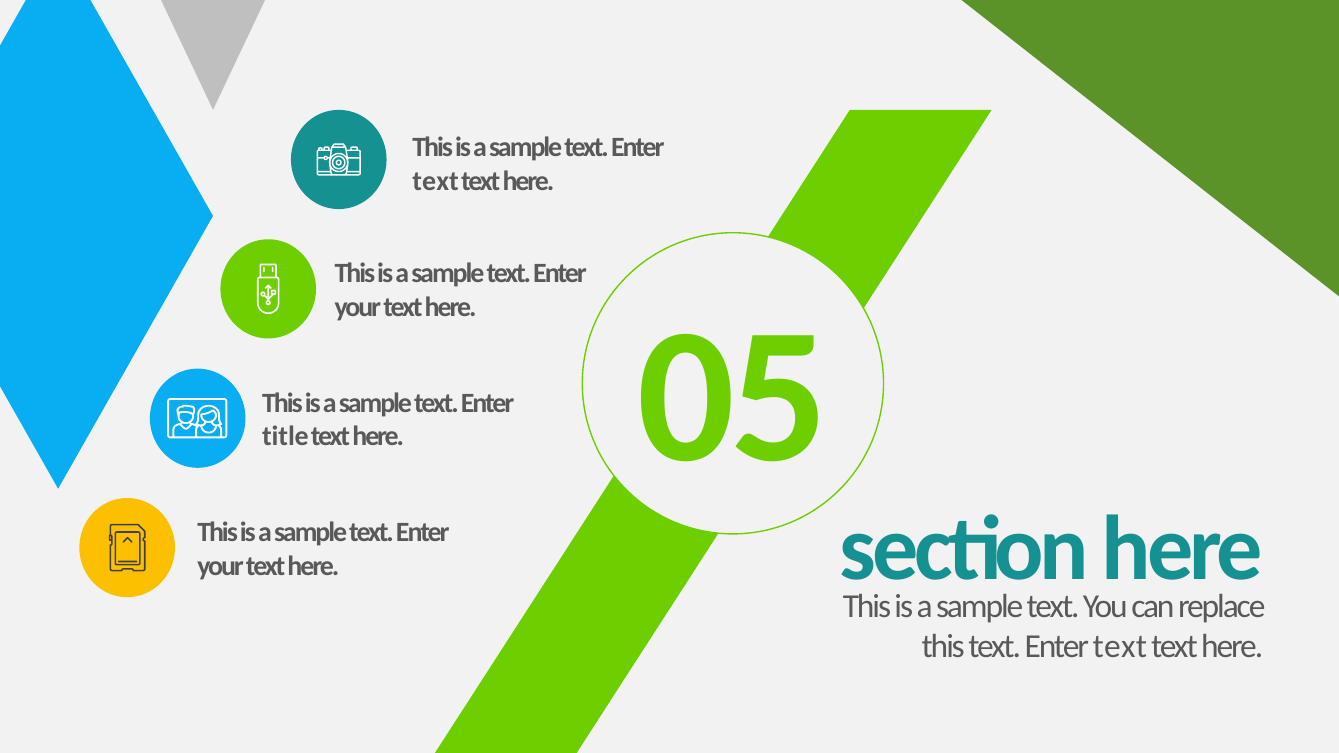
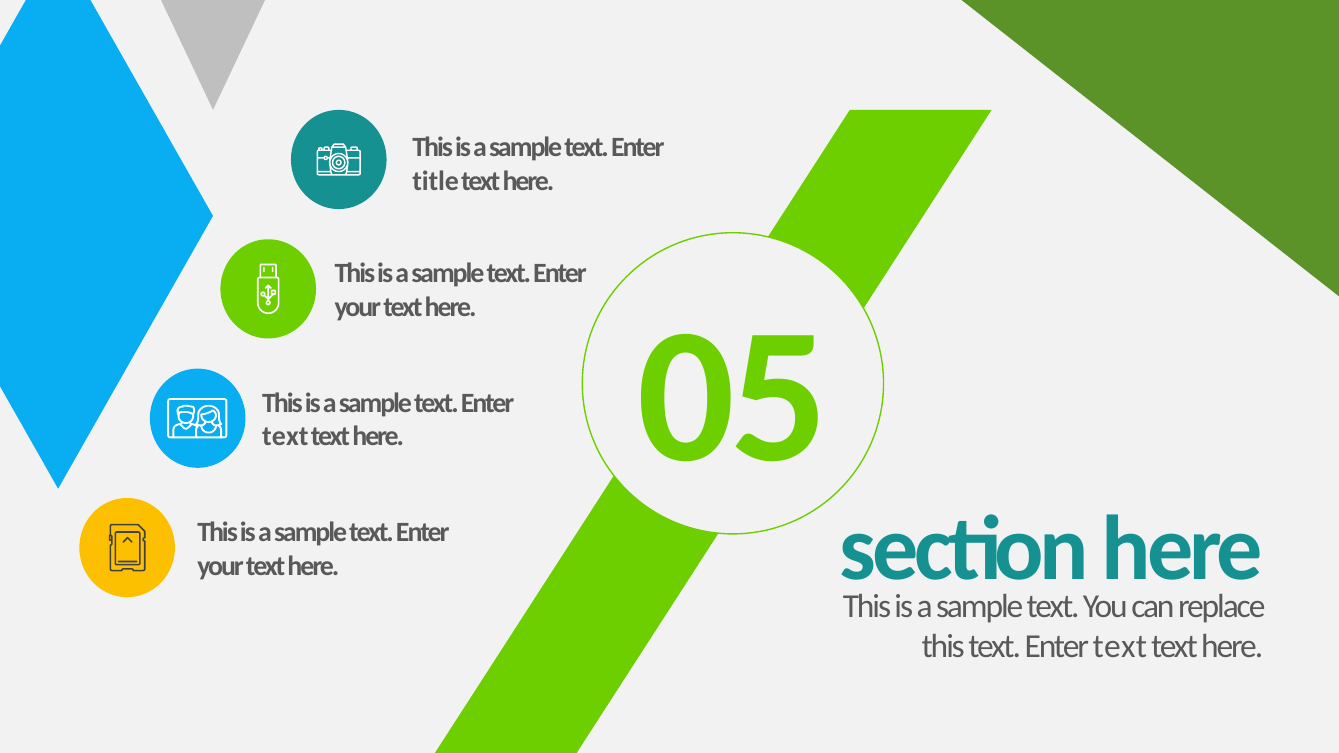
text: text -> title (436, 181)
title: title -> text (285, 437)
